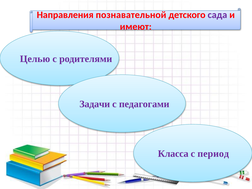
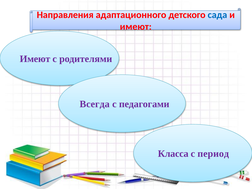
познавательной: познавательной -> адаптационного (131, 15)
сада colour: purple -> blue (217, 15)
Целью: Целью -> Имеют (35, 59)
Задачи: Задачи -> Всегда (95, 104)
